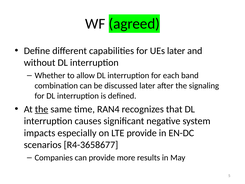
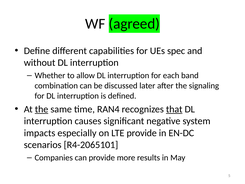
UEs later: later -> spec (176, 51)
that underline: none -> present (174, 109)
R4-3658677: R4-3658677 -> R4-2065101 (91, 145)
